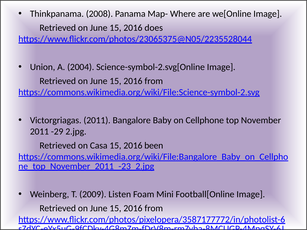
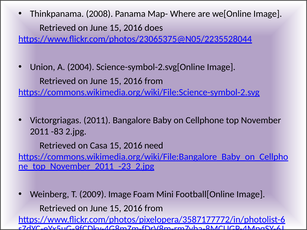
-29: -29 -> -83 (57, 132)
been: been -> need (154, 146)
2009 Listen: Listen -> Image (120, 195)
